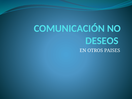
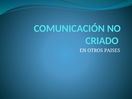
DESEOS: DESEOS -> CRIADO (102, 41)
